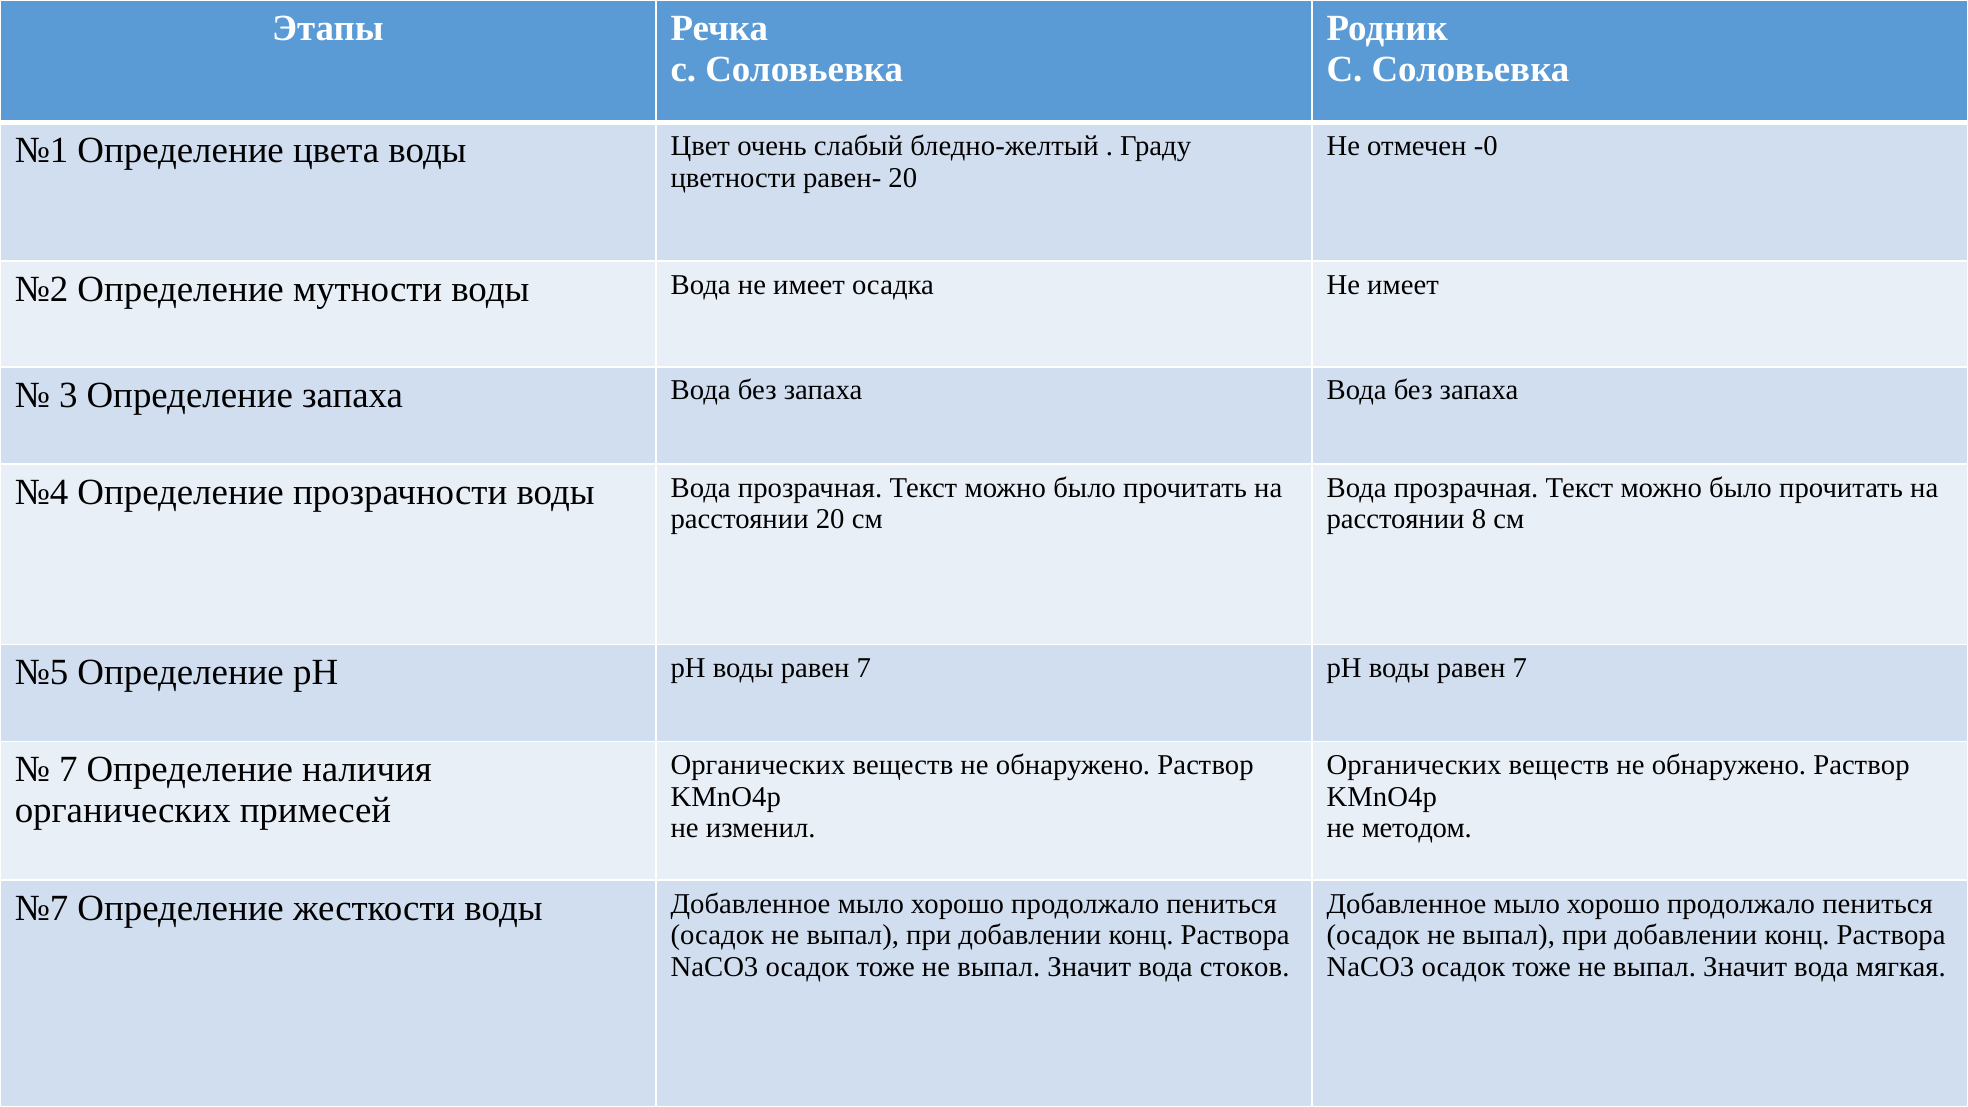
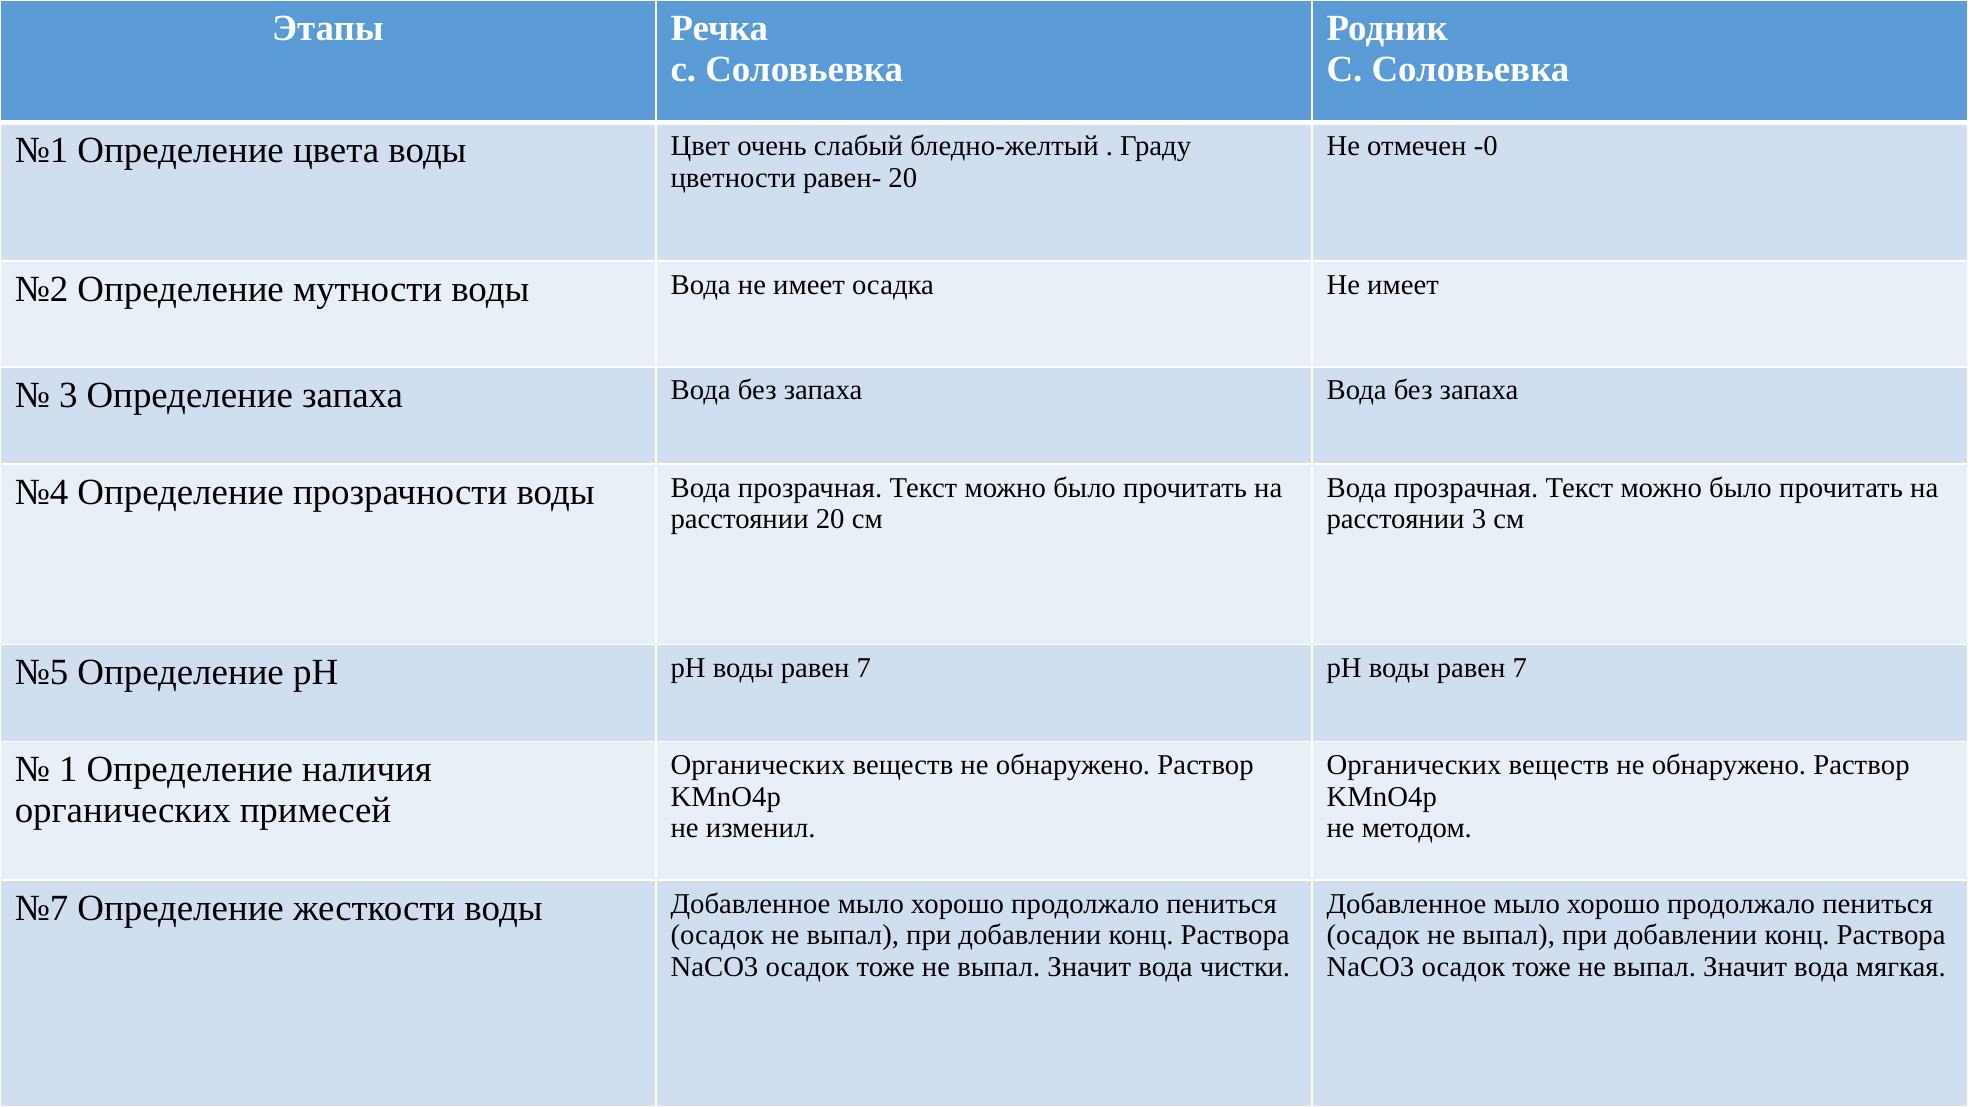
расстоянии 8: 8 -> 3 (1479, 519)
7: 7 -> 1 (68, 770)
стоков: стоков -> чистки (1245, 967)
